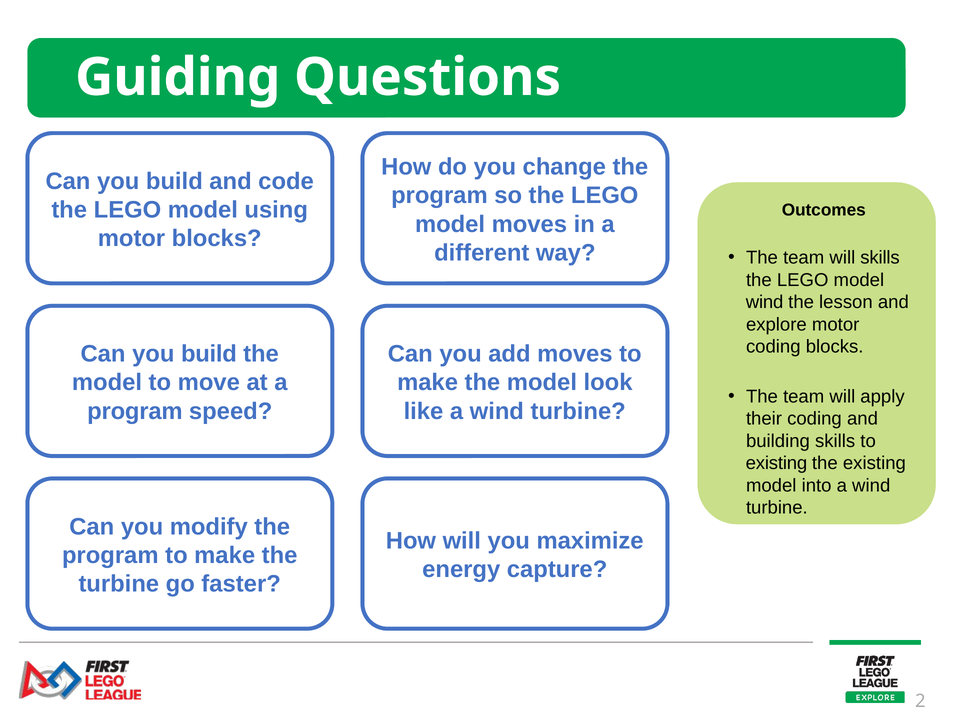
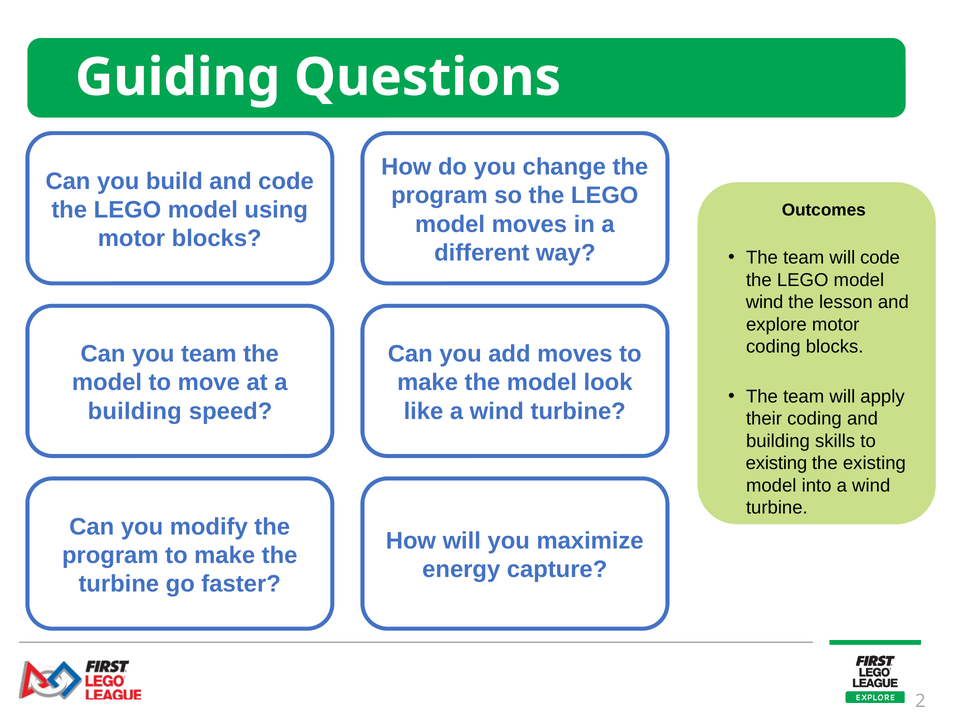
will skills: skills -> code (880, 258)
build: build -> team (209, 354)
program: program -> building (135, 411)
